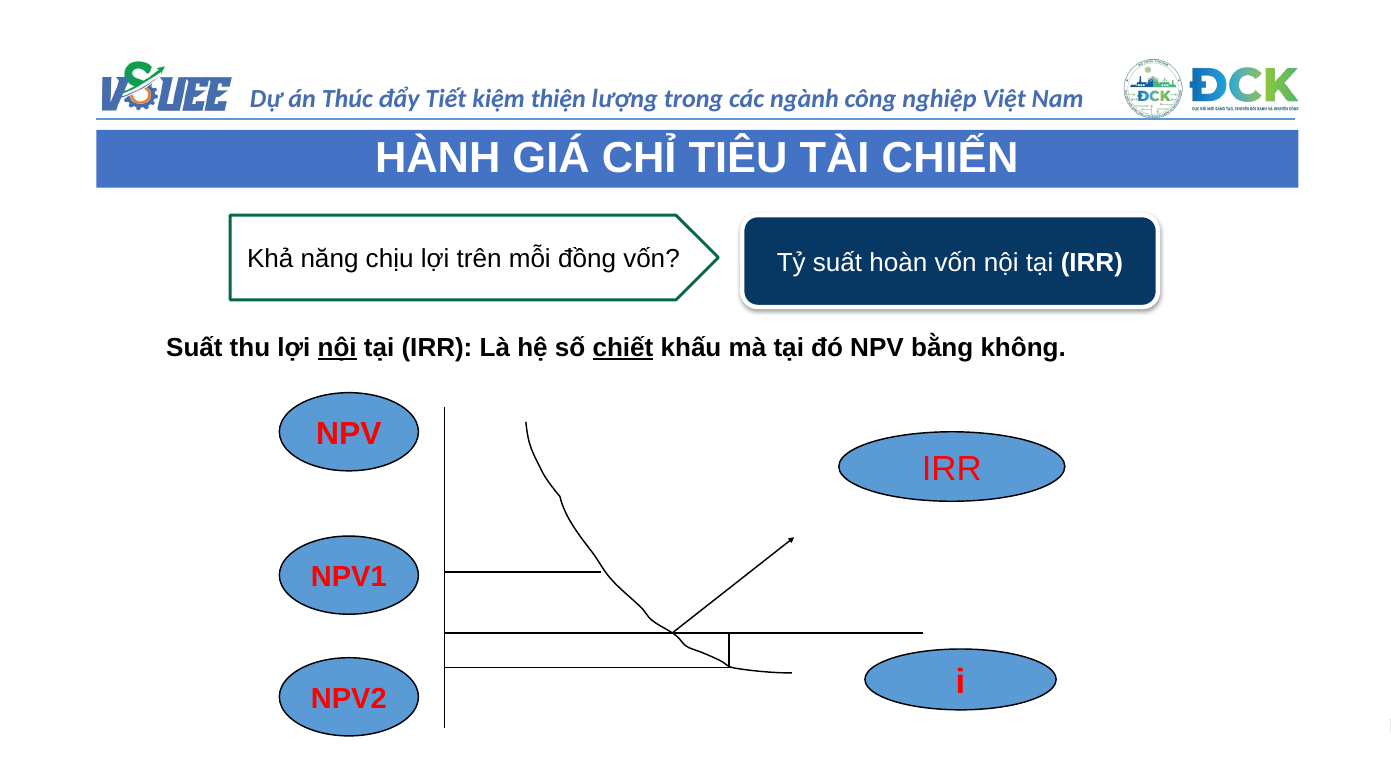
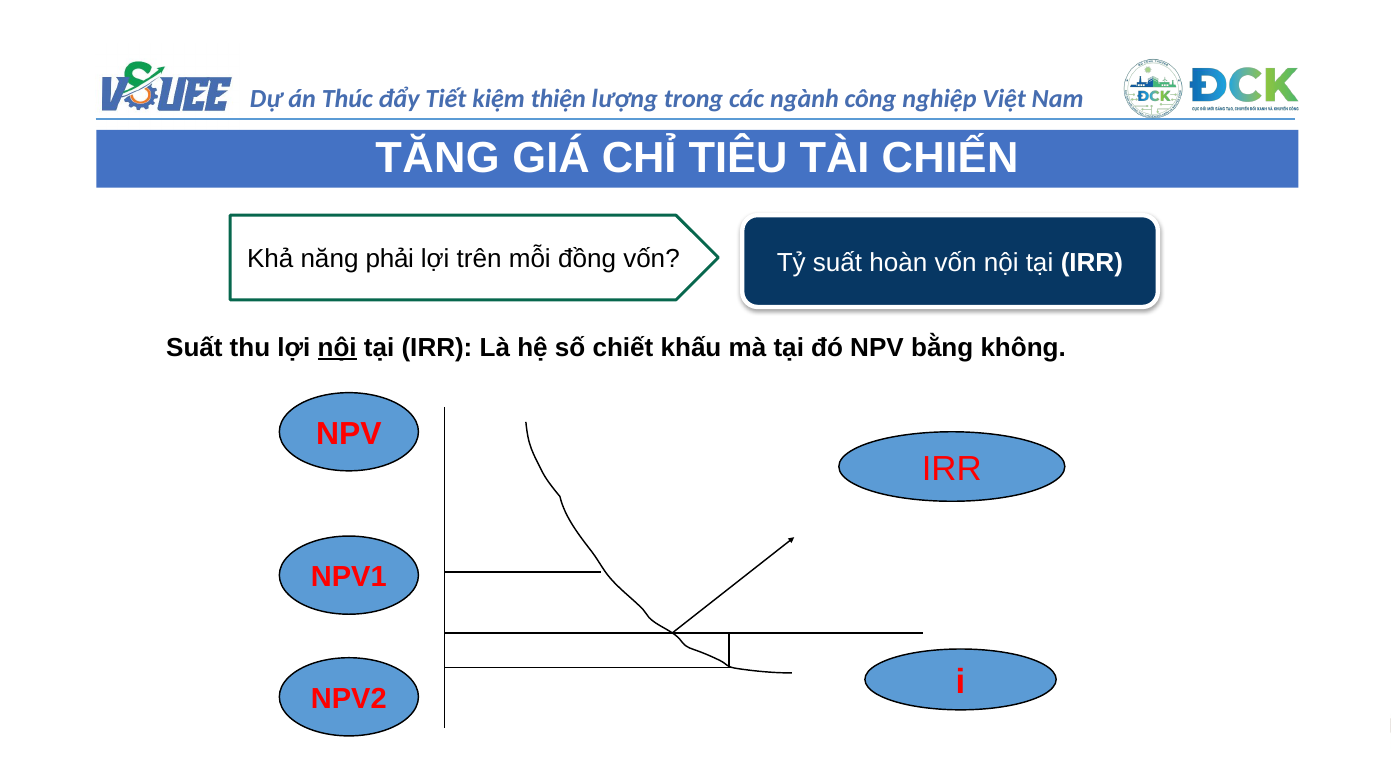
HÀNH: HÀNH -> TĂNG (437, 159)
chịu: chịu -> phải (390, 259)
chiết underline: present -> none (623, 348)
